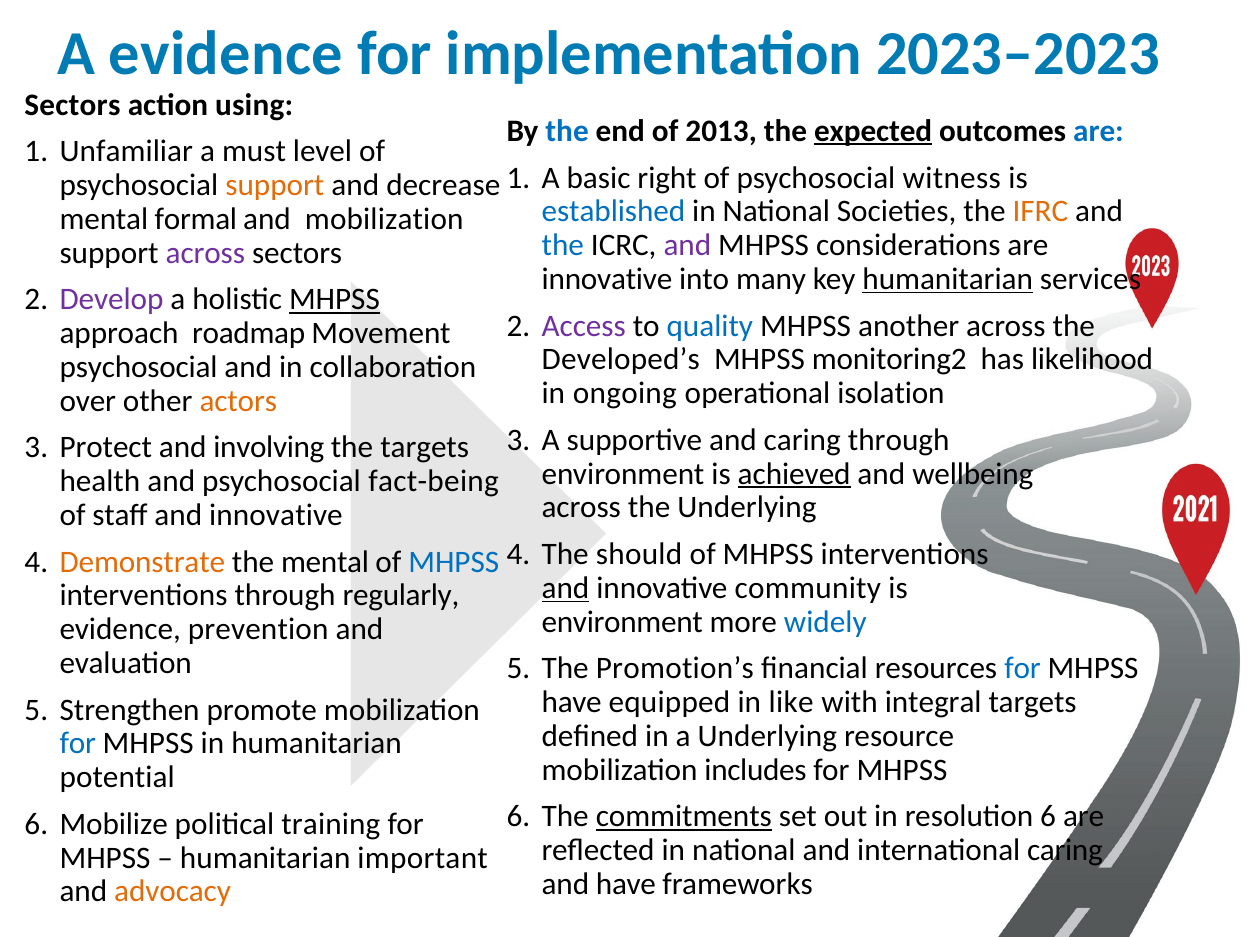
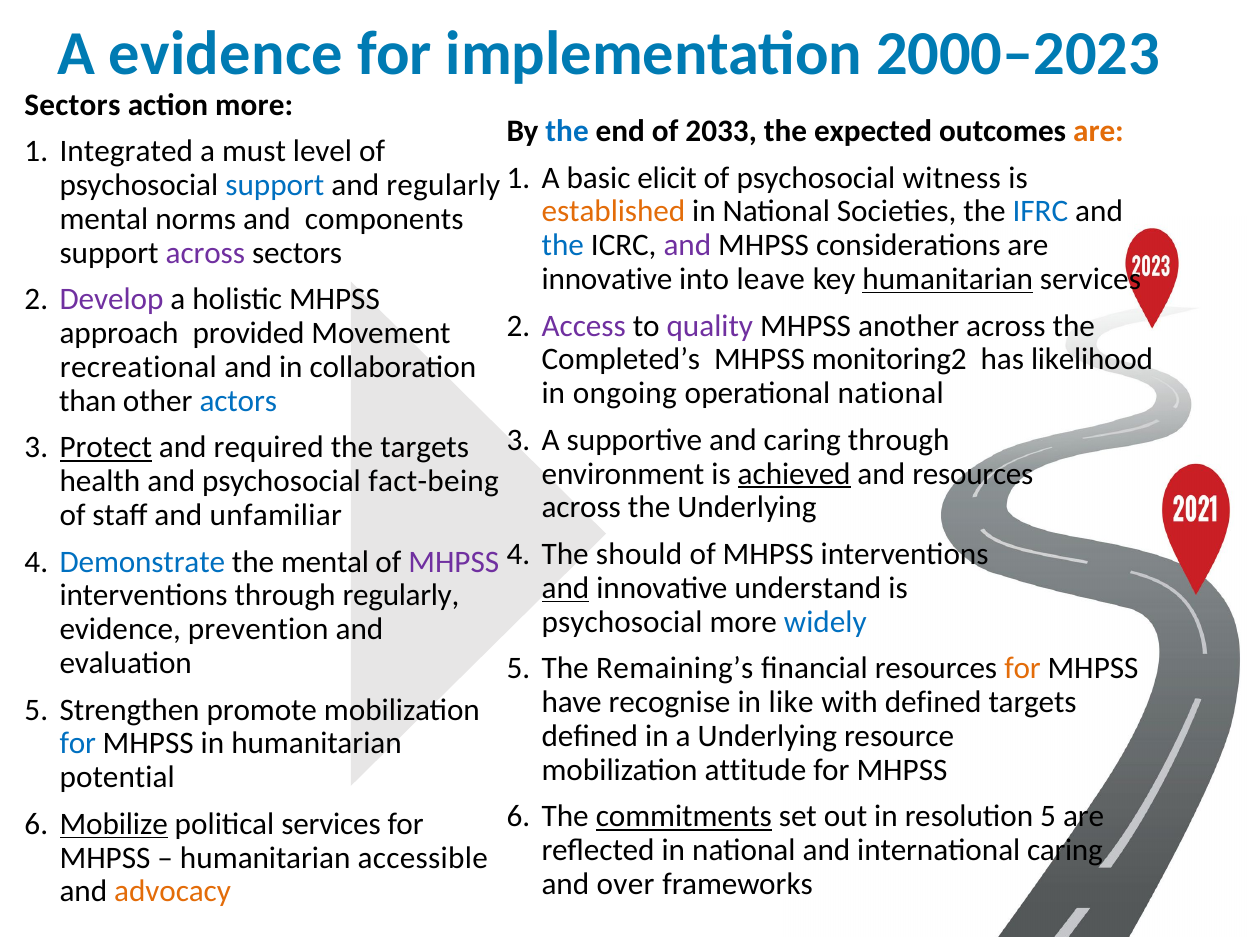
2023–2023: 2023–2023 -> 2000–2023 (1018, 54)
action using: using -> more (254, 105)
2013: 2013 -> 2033 (721, 131)
expected underline: present -> none (873, 131)
are colour: blue -> orange (1098, 131)
Unfamiliar: Unfamiliar -> Integrated (126, 151)
right: right -> elicit (667, 178)
support colour: orange -> blue (275, 185)
and decrease: decrease -> regularly (443, 185)
established colour: blue -> orange (613, 211)
IFRC colour: orange -> blue (1040, 211)
formal: formal -> norms (196, 219)
and mobilization: mobilization -> components (384, 219)
many: many -> leave (771, 279)
MHPSS underline: present -> none (334, 299)
quality colour: blue -> purple (710, 326)
roadmap: roadmap -> provided (249, 333)
Developed’s: Developed’s -> Completed’s (621, 359)
psychosocial: psychosocial -> recreational (138, 367)
operational isolation: isolation -> national (891, 393)
over: over -> than (88, 401)
actors colour: orange -> blue (238, 401)
Protect underline: none -> present (106, 447)
involving: involving -> required (269, 447)
and wellbeing: wellbeing -> resources (973, 474)
staff and innovative: innovative -> unfamiliar (276, 515)
Demonstrate colour: orange -> blue (142, 562)
MHPSS colour: blue -> purple (454, 562)
community: community -> understand (808, 588)
environment: environment -> psychosocial (622, 622)
Promotion’s: Promotion’s -> Remaining’s (675, 668)
for colour: blue -> orange (1023, 668)
equipped: equipped -> recognise (670, 702)
with integral: integral -> defined (933, 702)
includes: includes -> attitude (755, 770)
resolution 6: 6 -> 5 (1048, 816)
Mobilize underline: none -> present (114, 824)
political training: training -> services (331, 824)
important: important -> accessible (423, 858)
and have: have -> over (626, 884)
